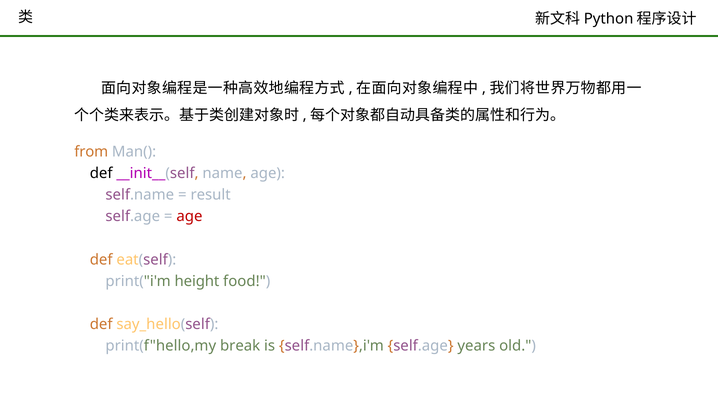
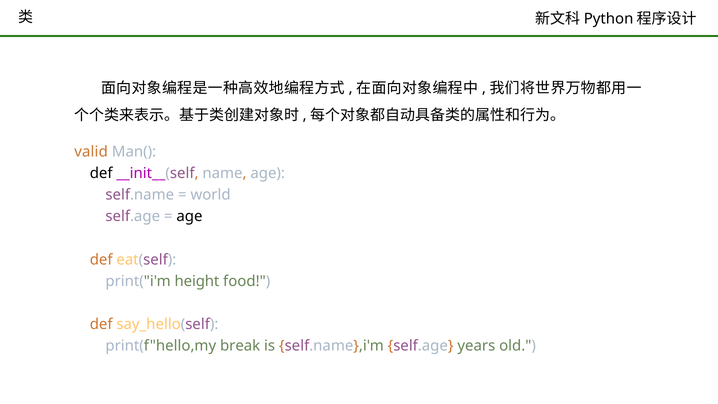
from: from -> valid (91, 152)
result: result -> world (211, 195)
age colour: red -> black (189, 216)
